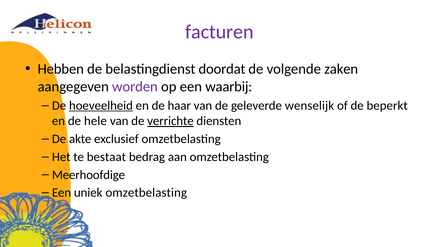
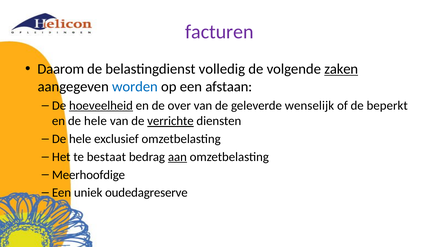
Hebben: Hebben -> Daarom (61, 69)
doordat: doordat -> volledig (222, 69)
zaken underline: none -> present (341, 69)
worden colour: purple -> blue (135, 87)
waarbij: waarbij -> afstaan (229, 87)
haar: haar -> over (179, 106)
akte: akte -> hele (80, 139)
aan underline: none -> present (177, 157)
uniek omzetbelasting: omzetbelasting -> oudedagreserve (146, 193)
